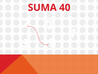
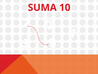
40: 40 -> 10 (65, 8)
